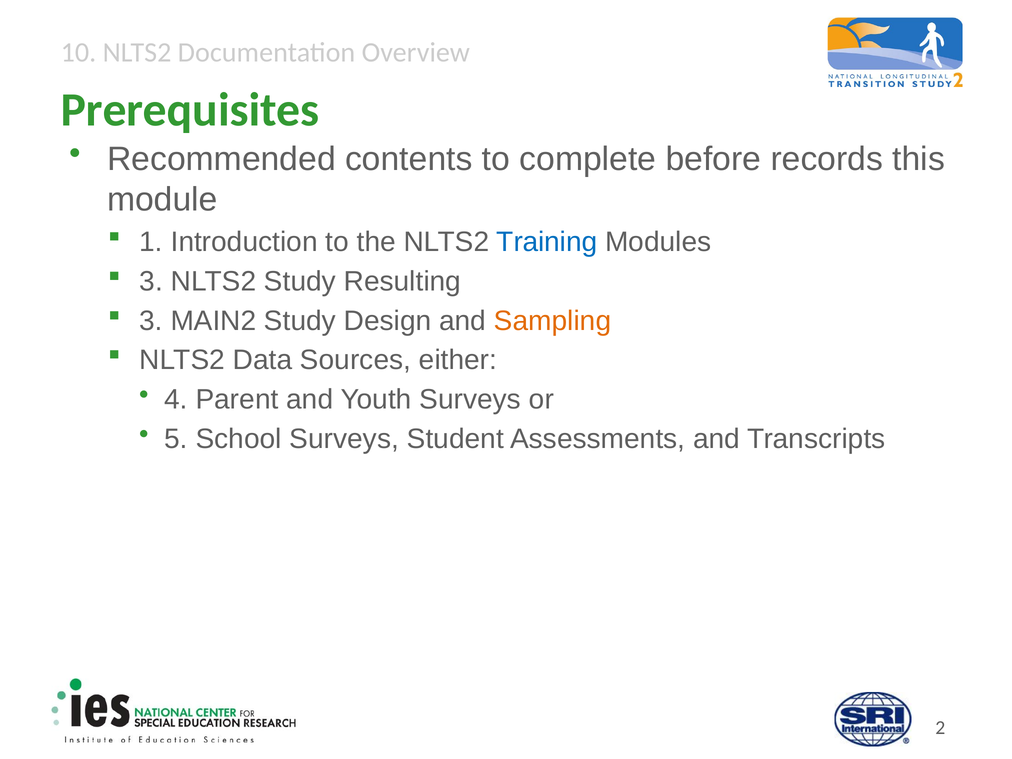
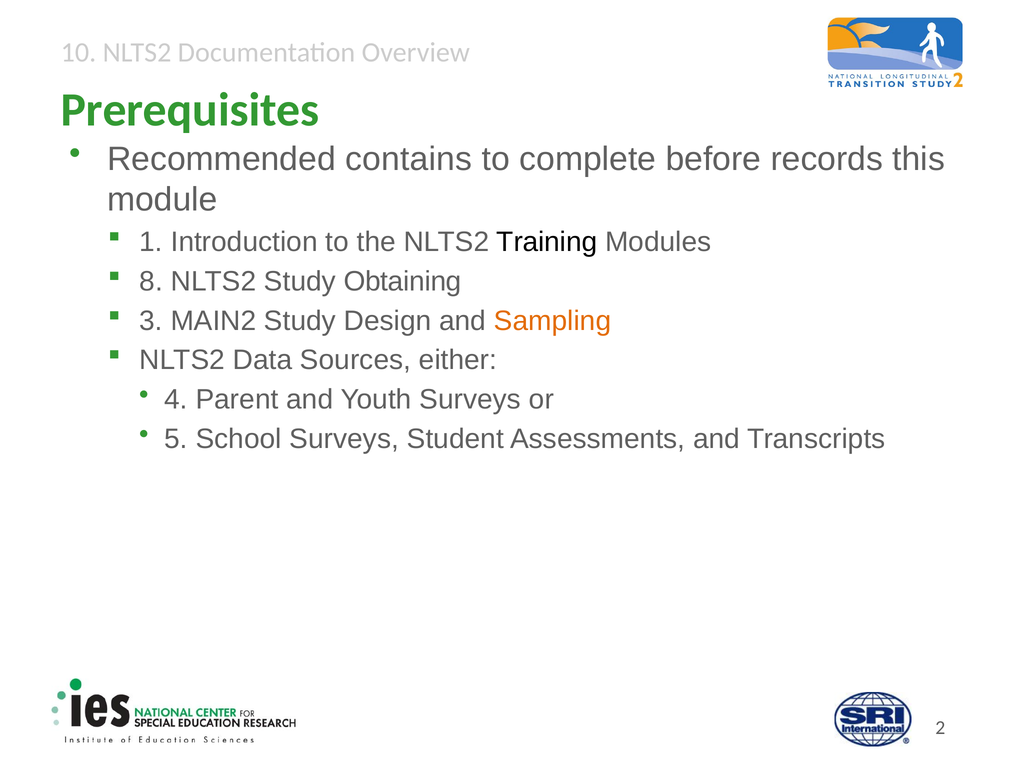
contents: contents -> contains (409, 159)
Training colour: blue -> black (547, 242)
3: 3 -> 8 (151, 281)
Resulting: Resulting -> Obtaining (403, 281)
